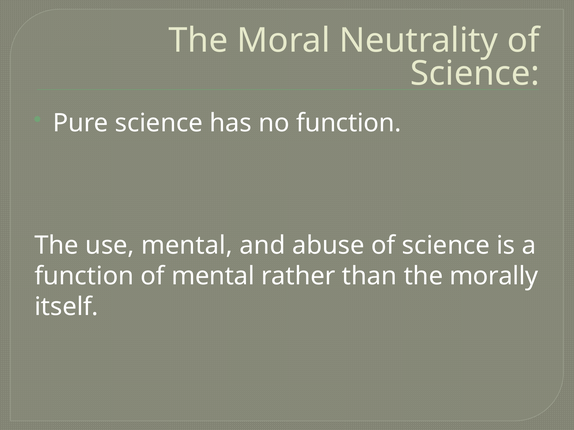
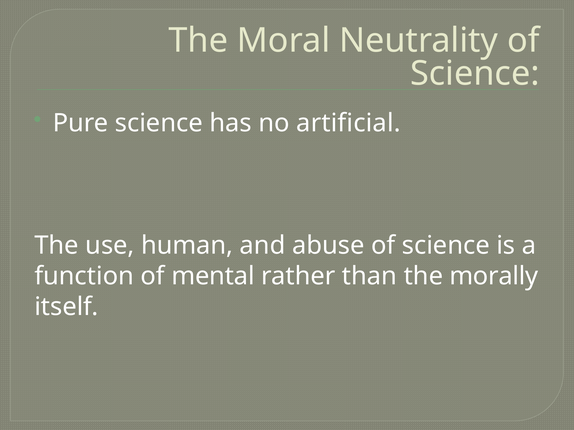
no function: function -> artificial (348, 123)
use mental: mental -> human (187, 246)
